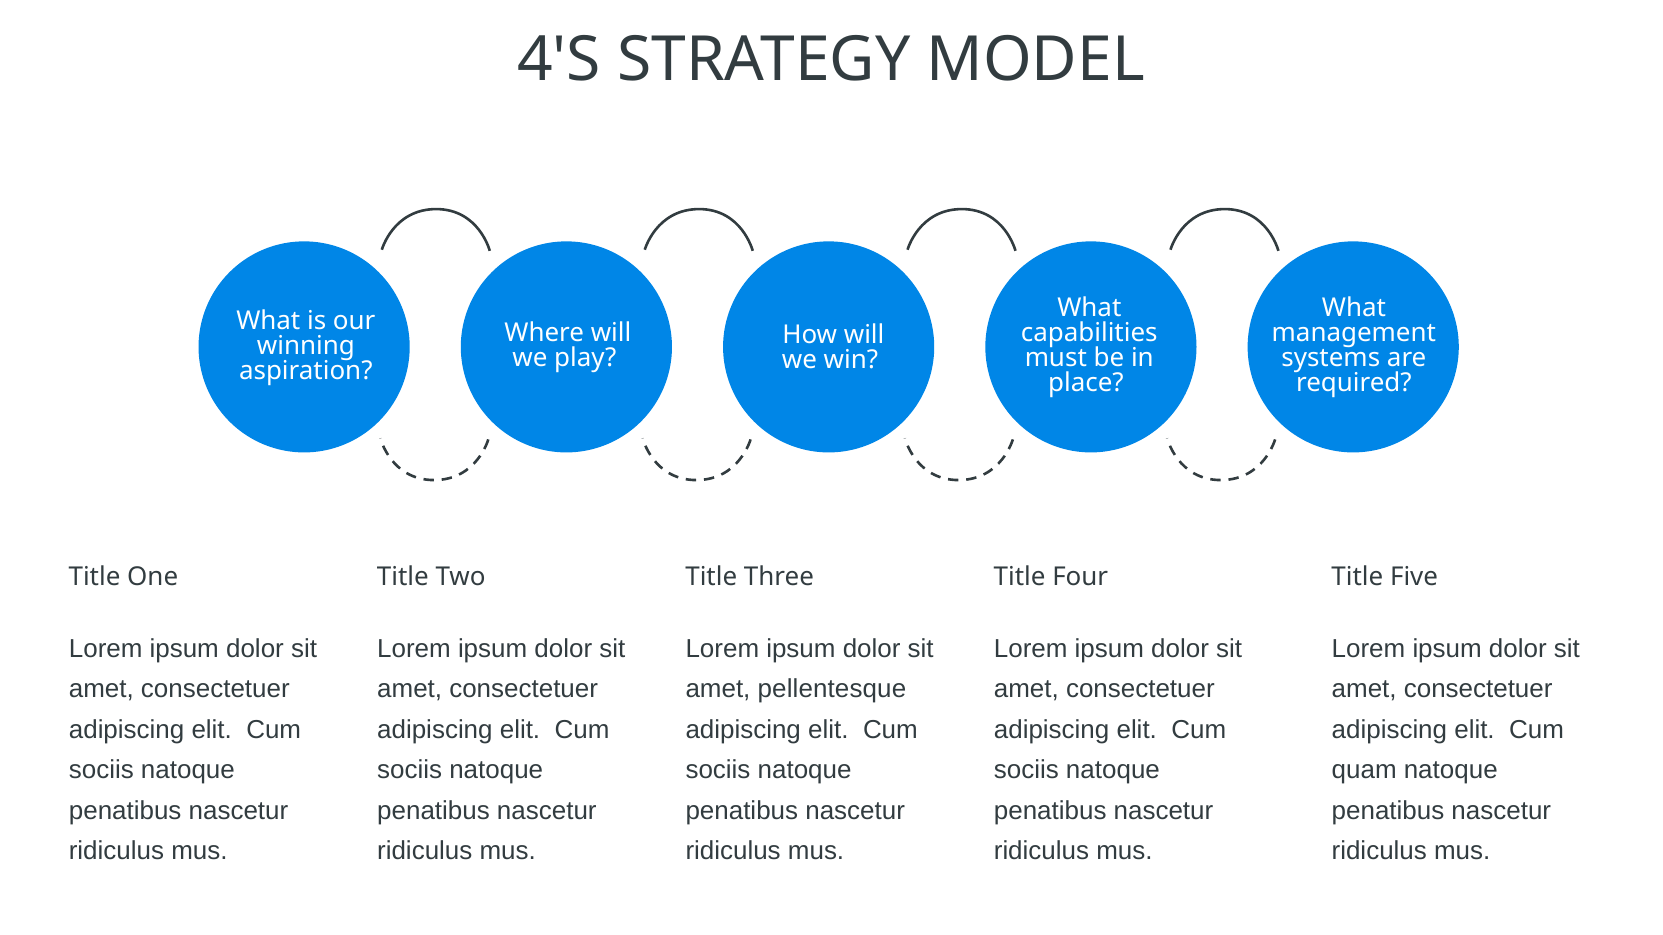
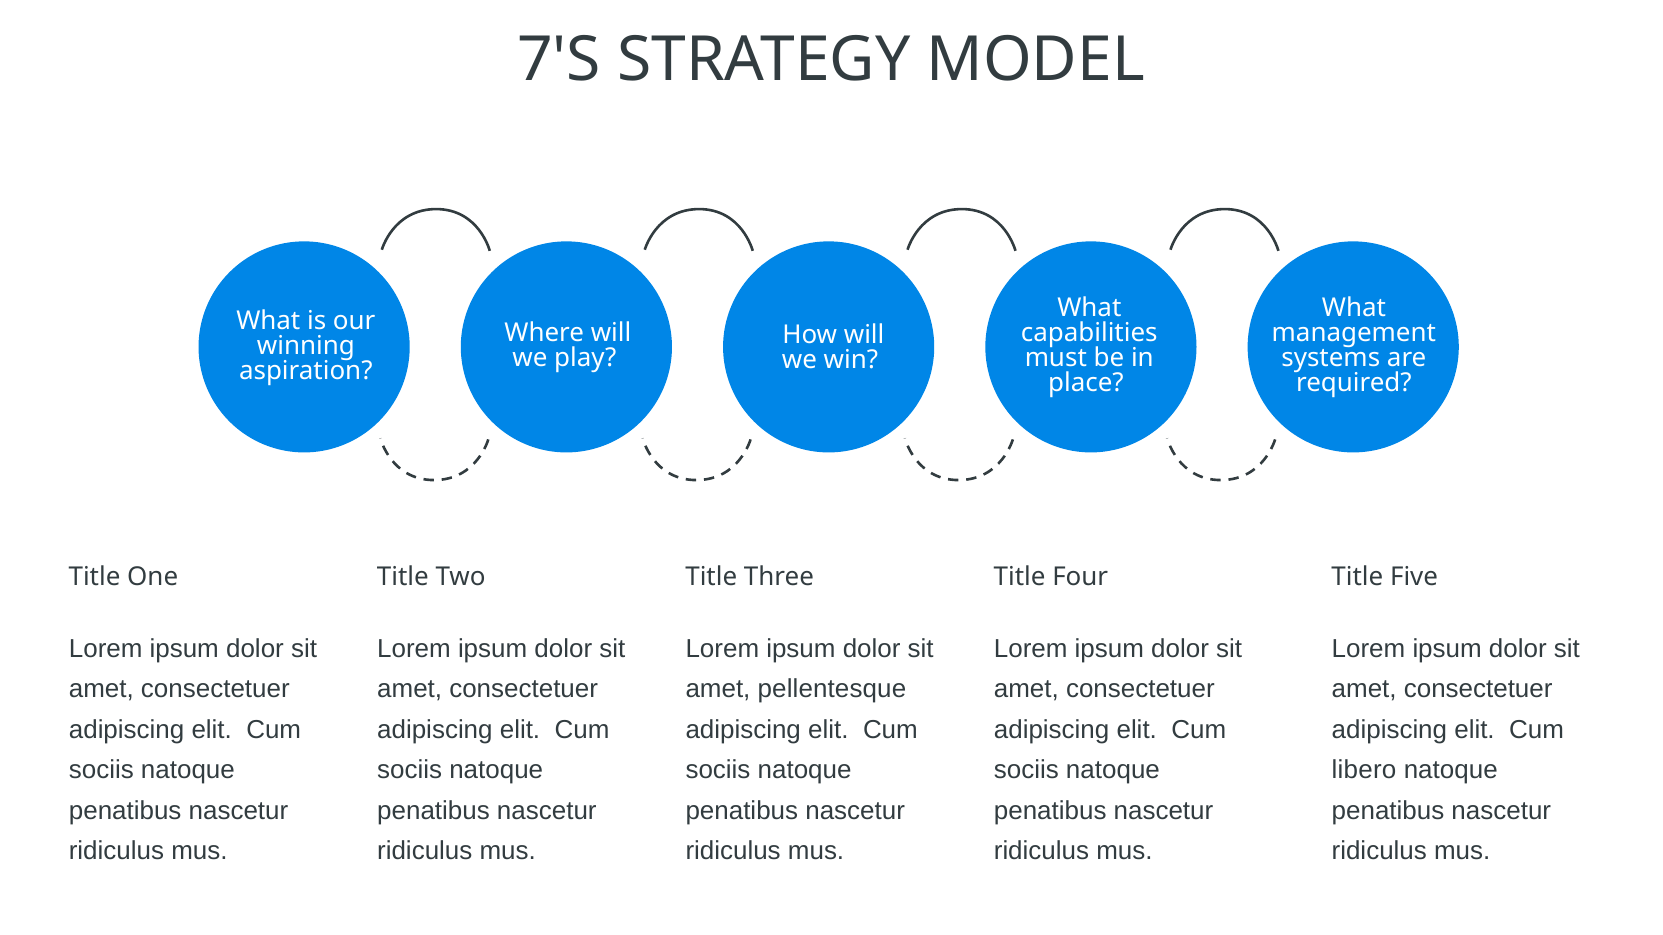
4'S: 4'S -> 7'S (559, 60)
quam: quam -> libero (1364, 771)
